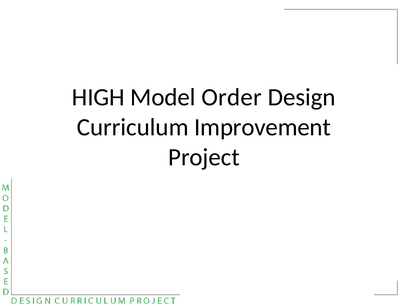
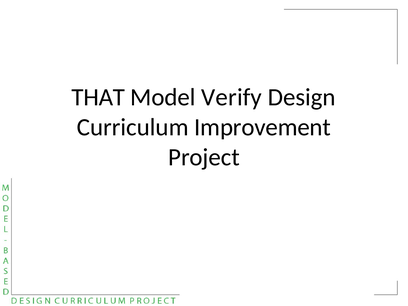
HIGH: HIGH -> THAT (98, 97)
Order: Order -> Verify (232, 97)
